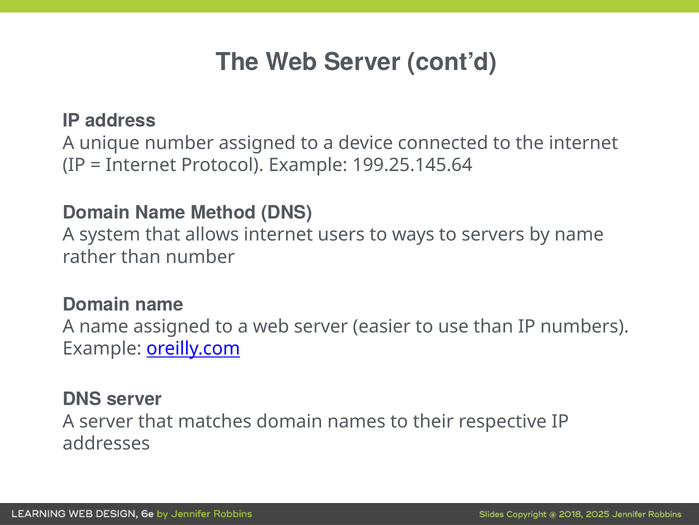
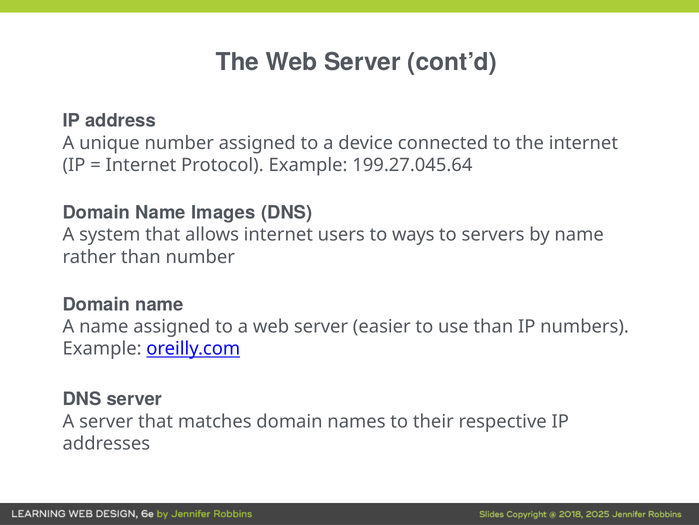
199.25.145.64: 199.25.145.64 -> 199.27.045.64 (412, 165)
Method: Method -> Images (223, 212)
